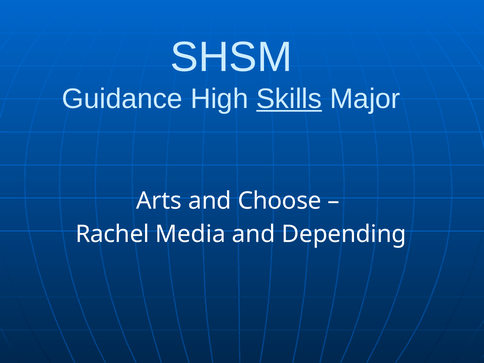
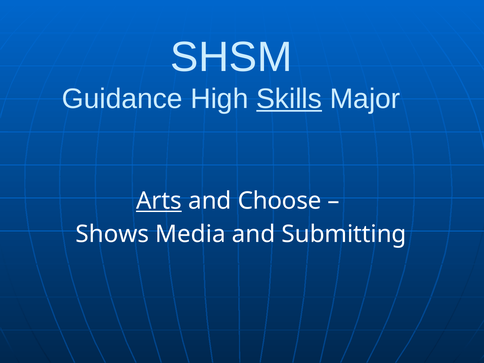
Arts underline: none -> present (159, 201)
Rachel: Rachel -> Shows (112, 234)
Depending: Depending -> Submitting (344, 234)
